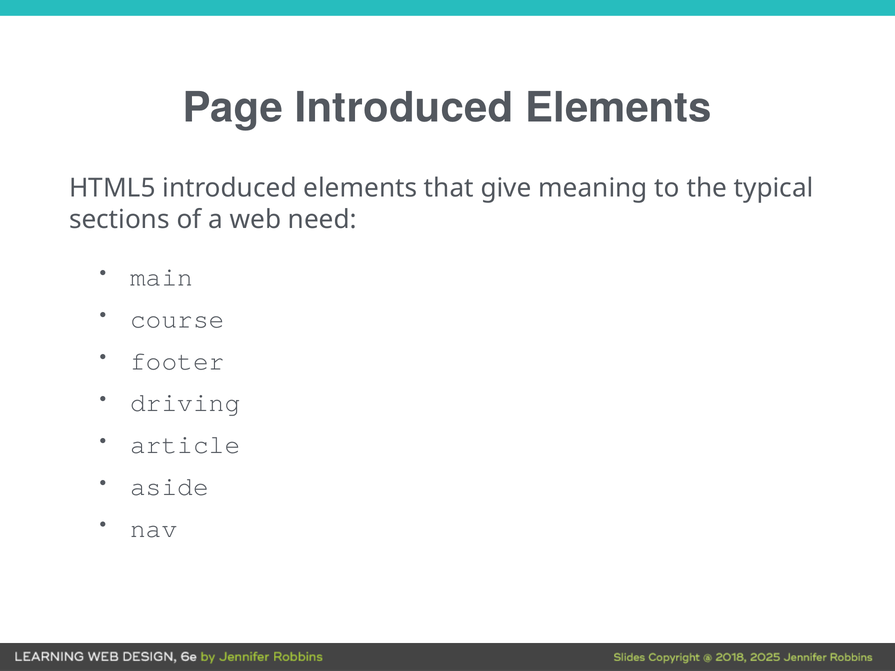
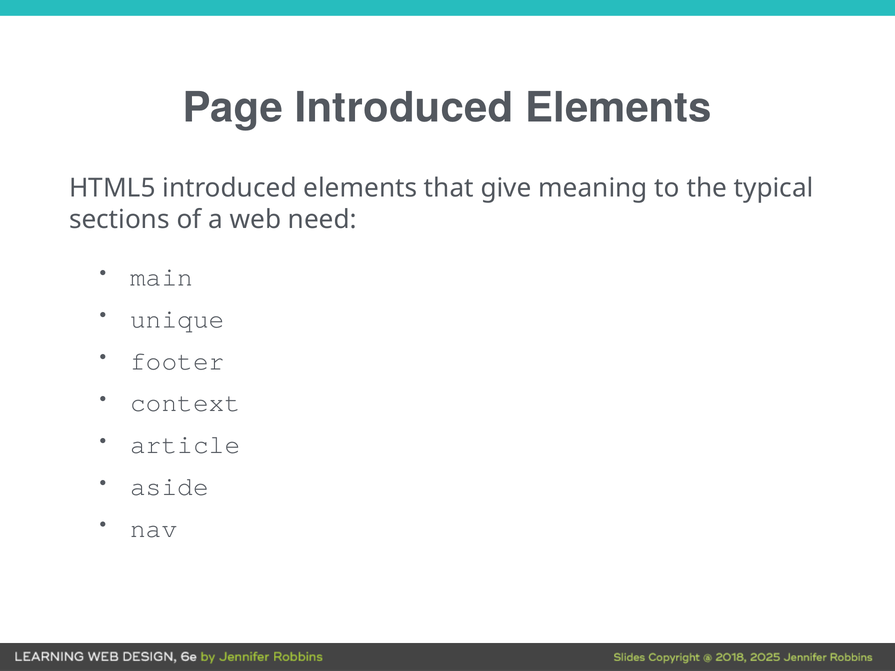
course: course -> unique (177, 319)
driving: driving -> context (185, 403)
